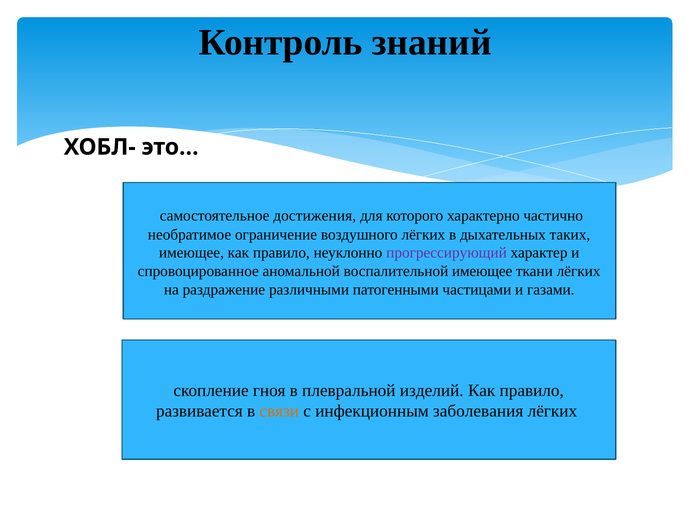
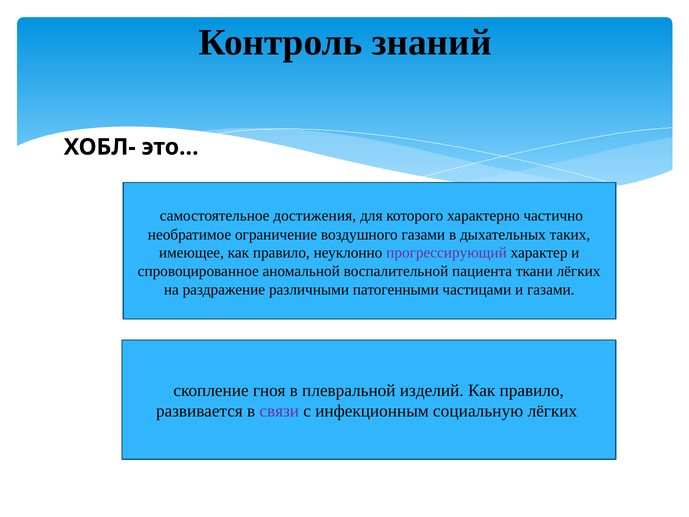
воздушного лёгких: лёгких -> газами (423, 234)
воспалительной имеющее: имеющее -> пациента (482, 271)
связи colour: orange -> purple (279, 411)
заболевания: заболевания -> социальную (478, 411)
